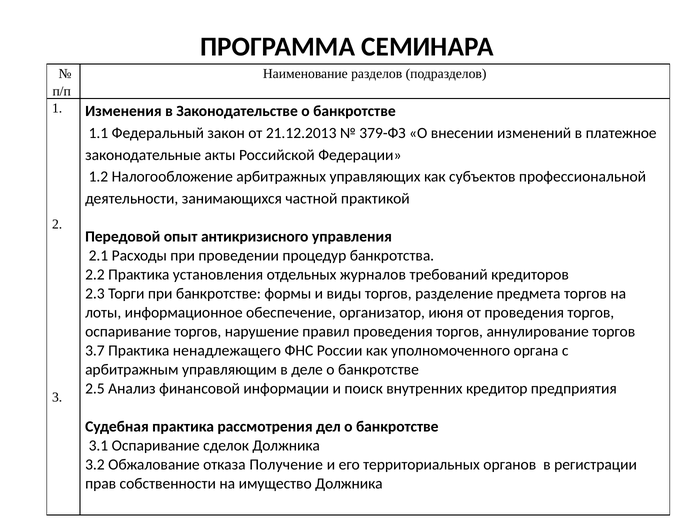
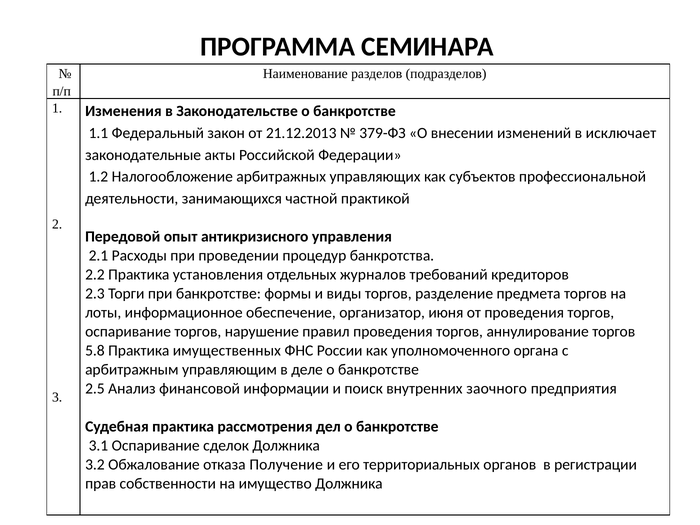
платежное: платежное -> исключает (621, 133)
3.7: 3.7 -> 5.8 (95, 351)
ненадлежащего: ненадлежащего -> имущественных (227, 351)
кредитор: кредитор -> заочного (497, 389)
